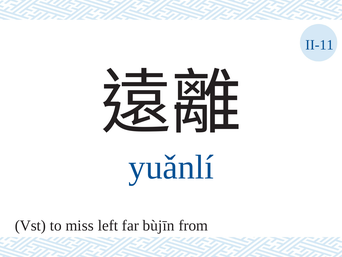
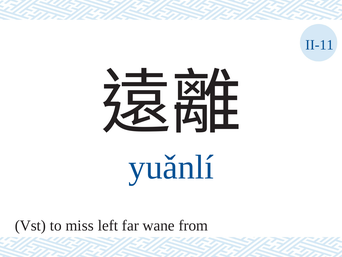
bùjīn: bùjīn -> wane (159, 225)
